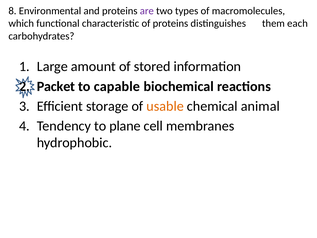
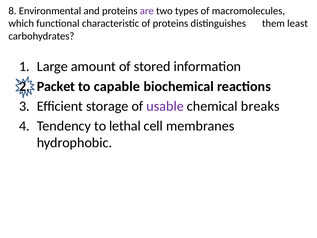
each: each -> least (298, 23)
usable colour: orange -> purple (165, 106)
animal: animal -> breaks (260, 106)
plane: plane -> lethal (125, 126)
